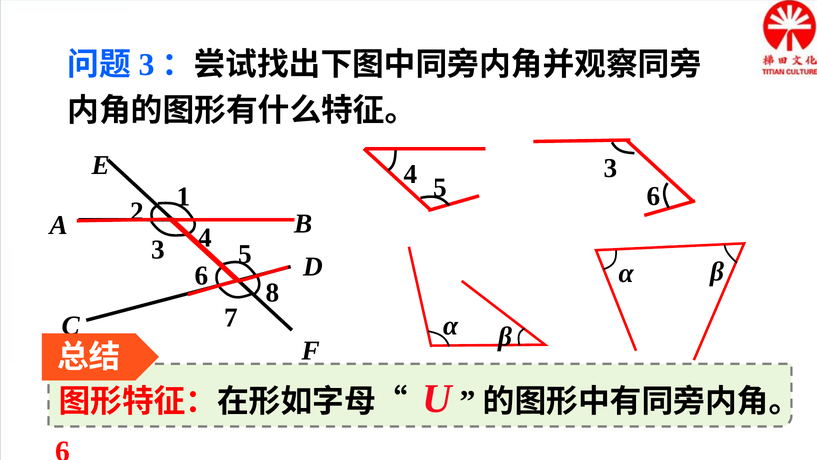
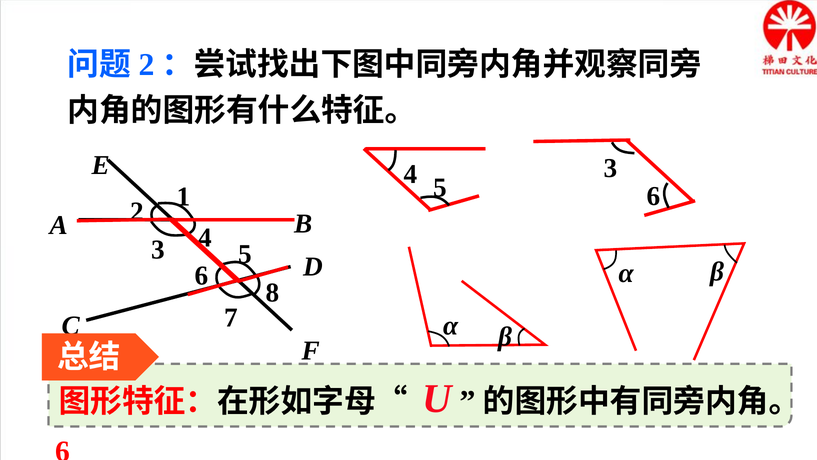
3: 3 -> 2 (146, 65)
